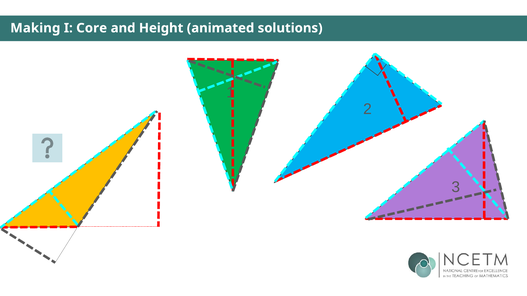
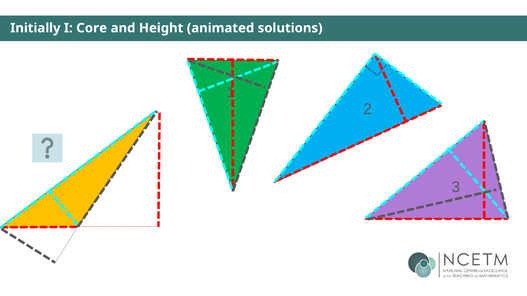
Making: Making -> Initially (35, 28)
